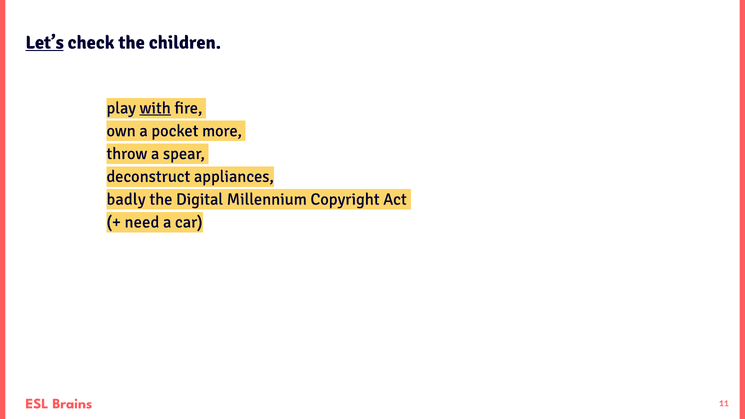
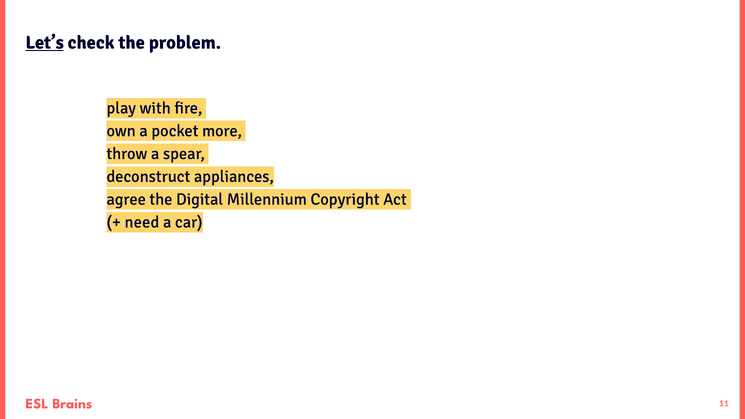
children: children -> problem (185, 42)
with underline: present -> none (155, 108)
badly: badly -> agree (126, 199)
